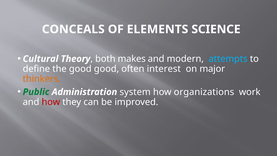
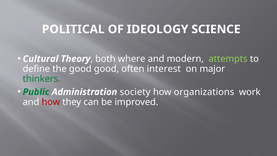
CONCEALS: CONCEALS -> POLITICAL (73, 29)
ELEMENTS: ELEMENTS -> IDEOLOGY (158, 29)
makes: makes -> where (132, 59)
attempts colour: light blue -> light green (228, 59)
thinkers colour: orange -> green (42, 79)
system: system -> society (135, 92)
